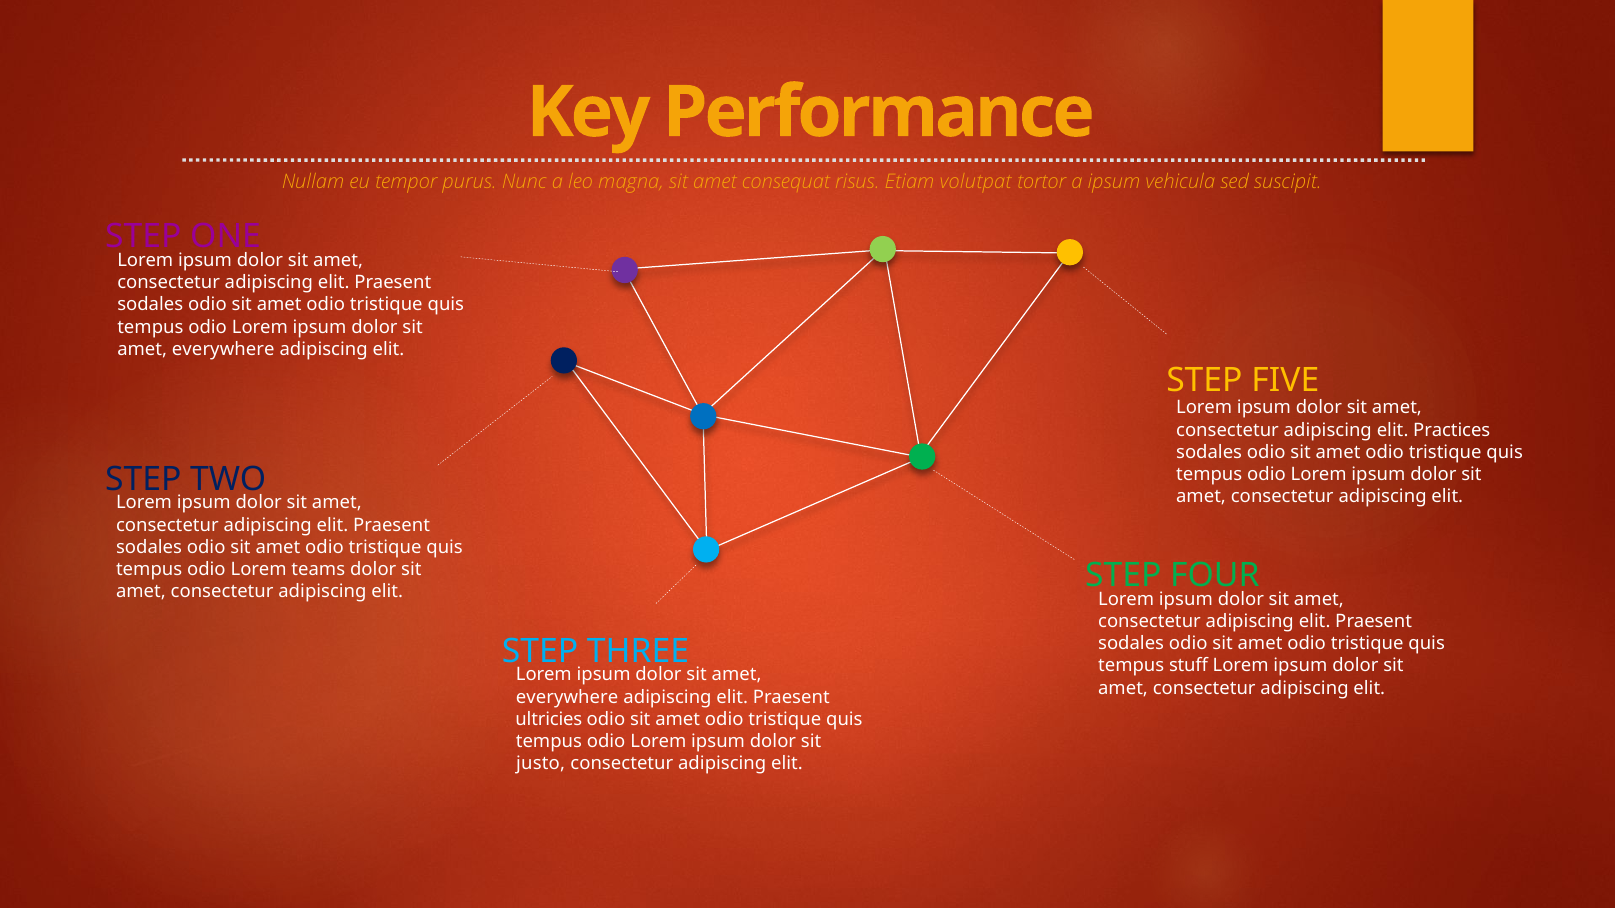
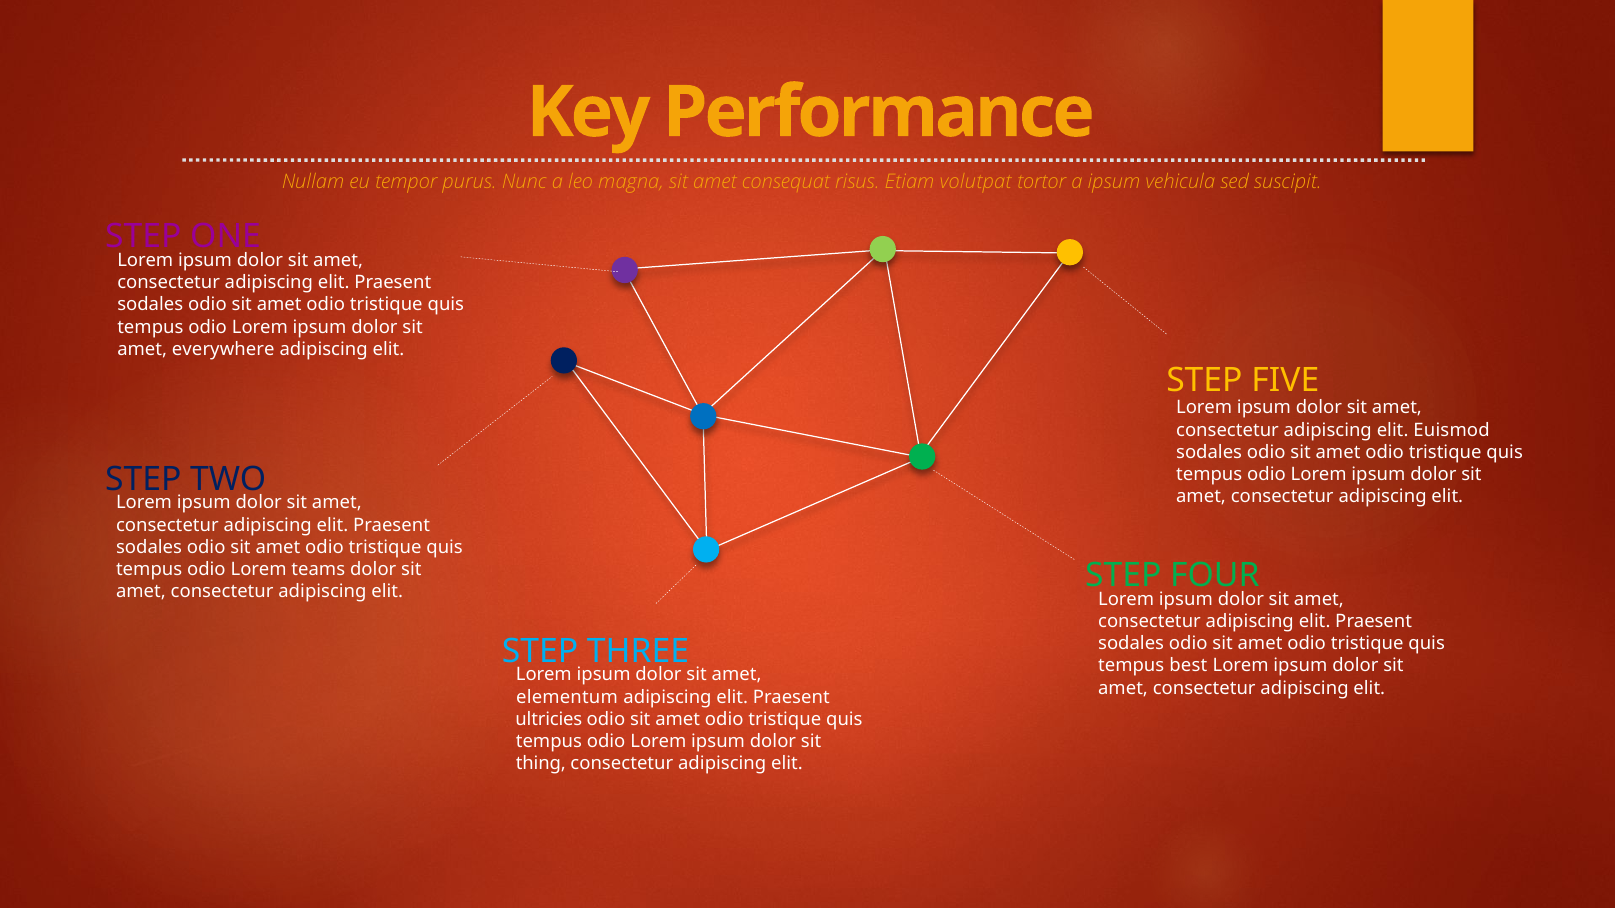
Practices: Practices -> Euismod (1452, 430)
stuff: stuff -> best (1188, 666)
everywhere: everywhere -> elementum (567, 697)
justo: justo -> thing (541, 764)
